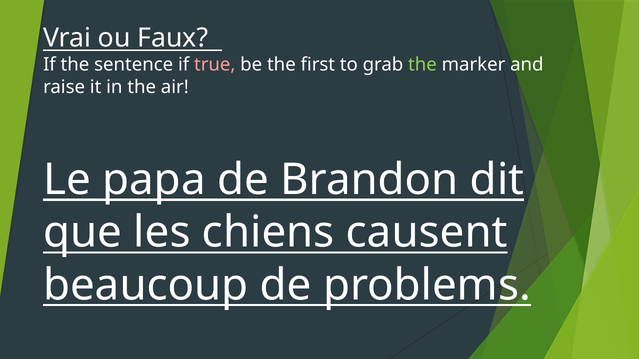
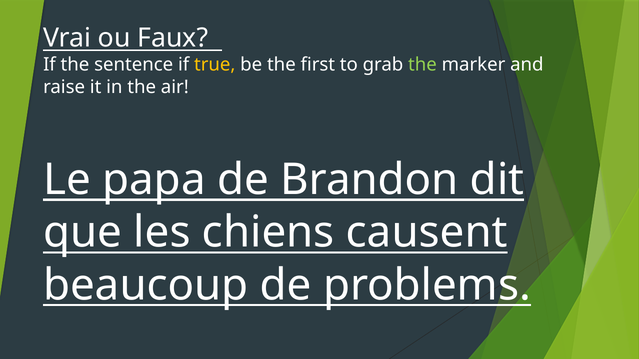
true colour: pink -> yellow (215, 65)
